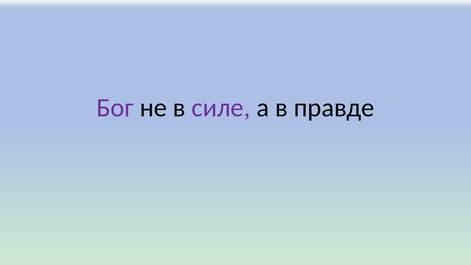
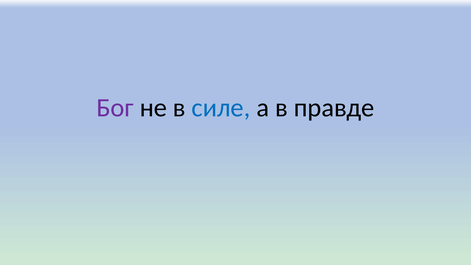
силе colour: purple -> blue (221, 108)
